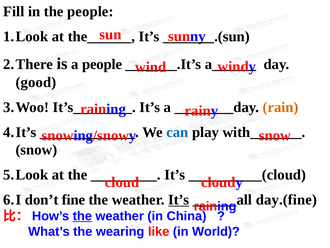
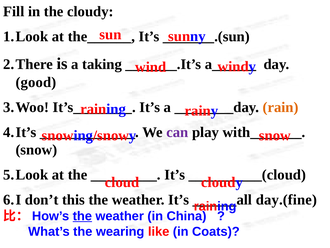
the people: people -> cloudy (90, 11)
a people: people -> taking (102, 64)
can colour: blue -> purple (177, 132)
fine: fine -> this (73, 199)
It’s underline: present -> none (179, 199)
World: World -> Coats (216, 231)
